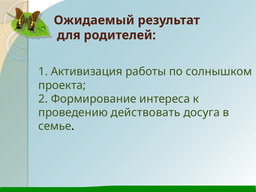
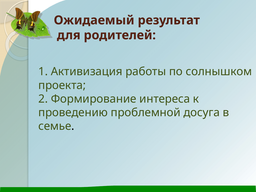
действовать: действовать -> проблемной (146, 113)
